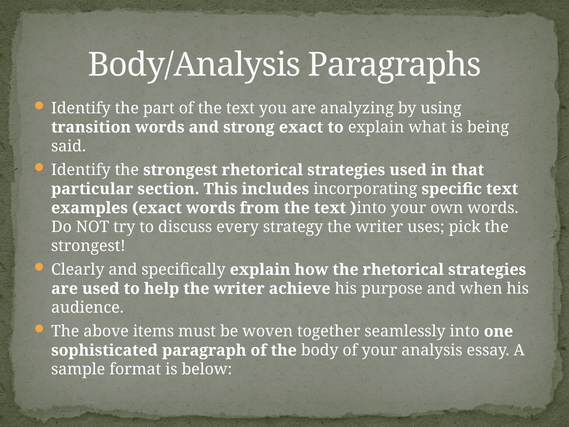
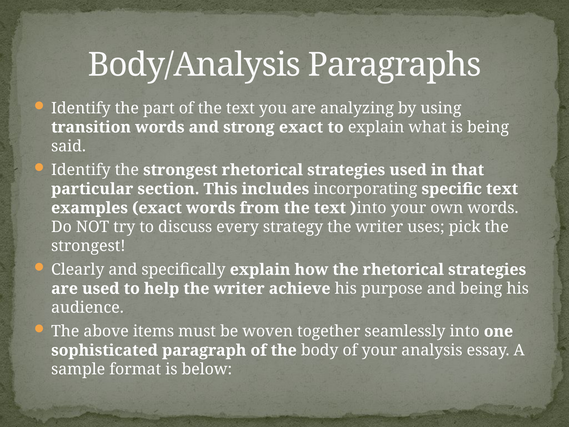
and when: when -> being (481, 288)
